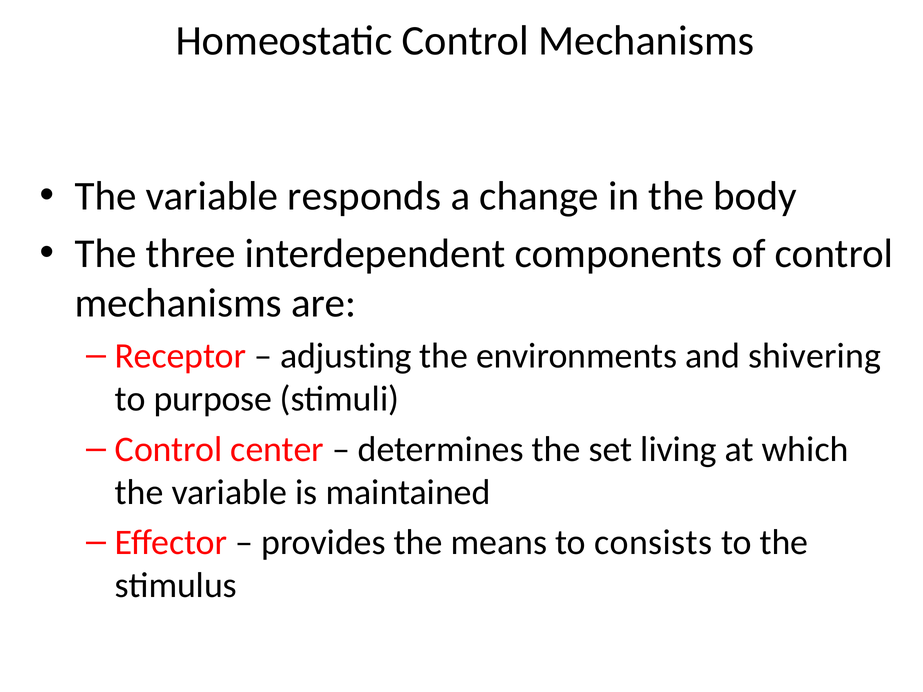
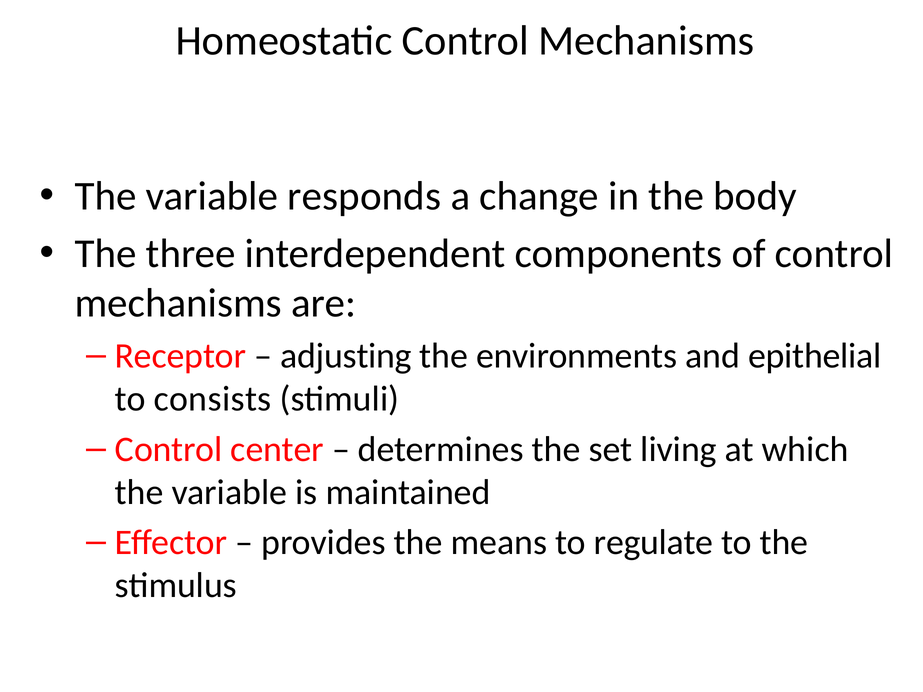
shivering: shivering -> epithelial (815, 356)
purpose: purpose -> consists (213, 399)
consists: consists -> regulate (654, 543)
